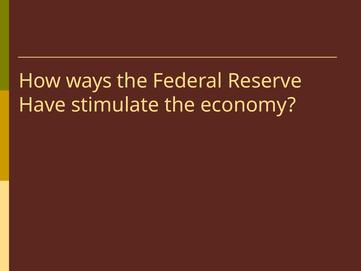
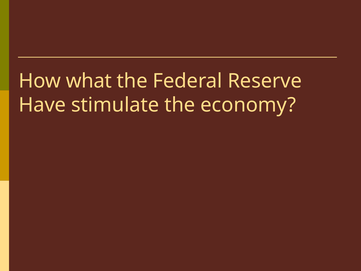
ways: ways -> what (89, 81)
